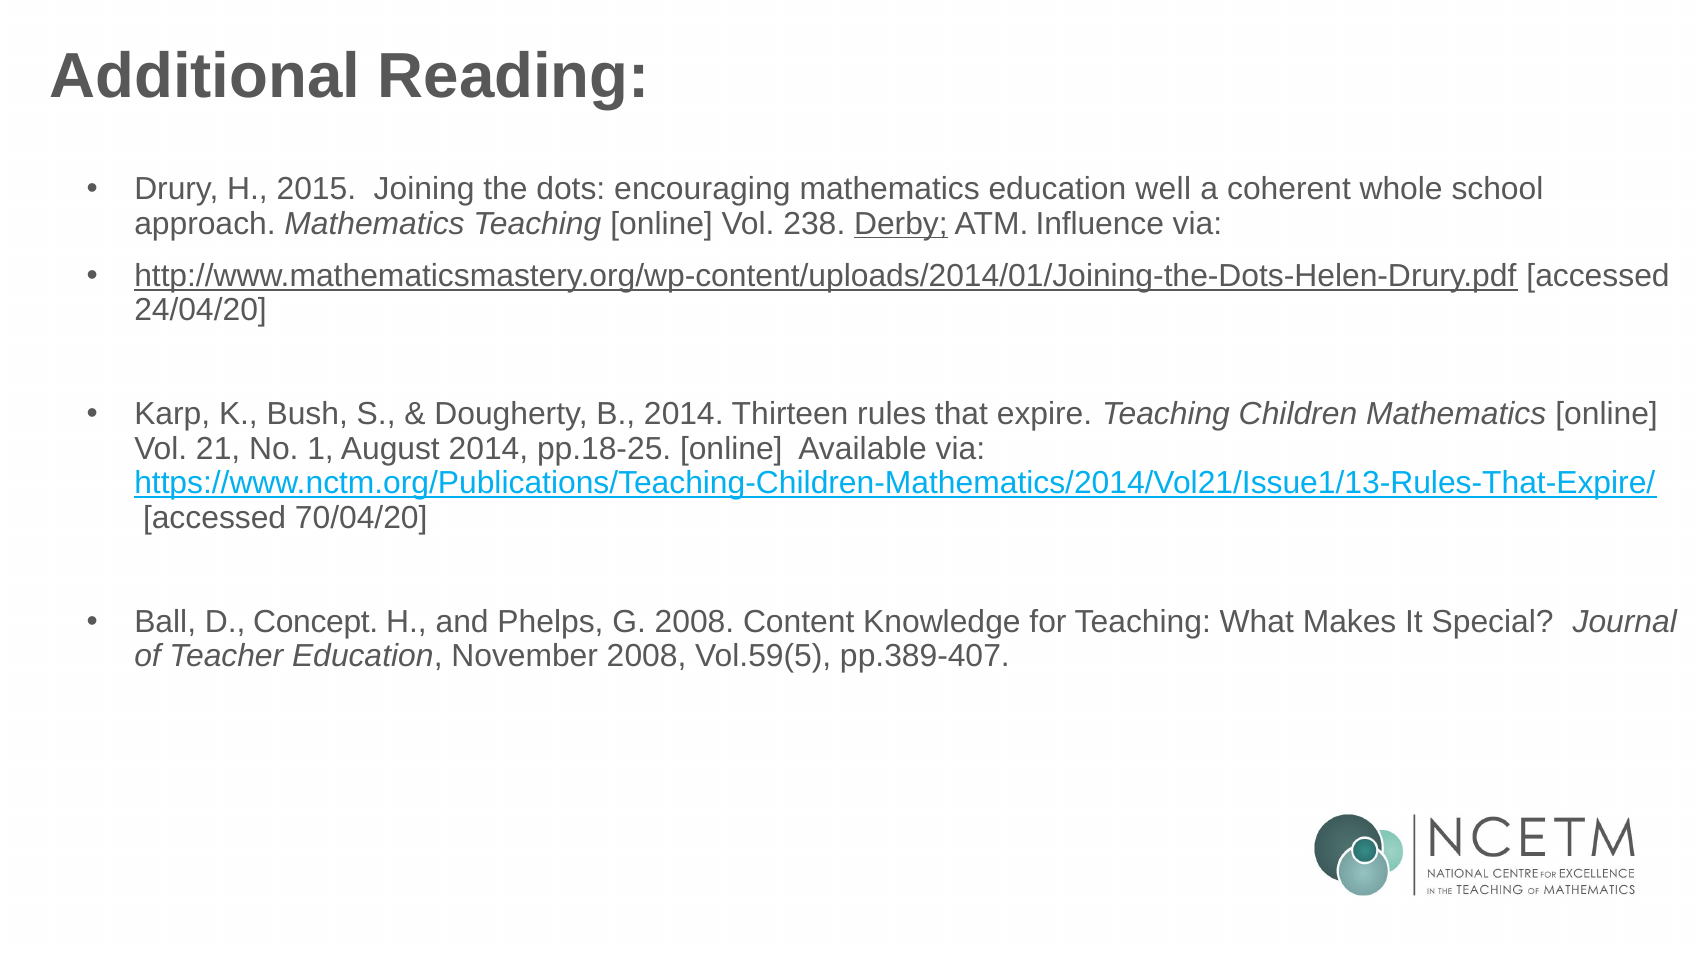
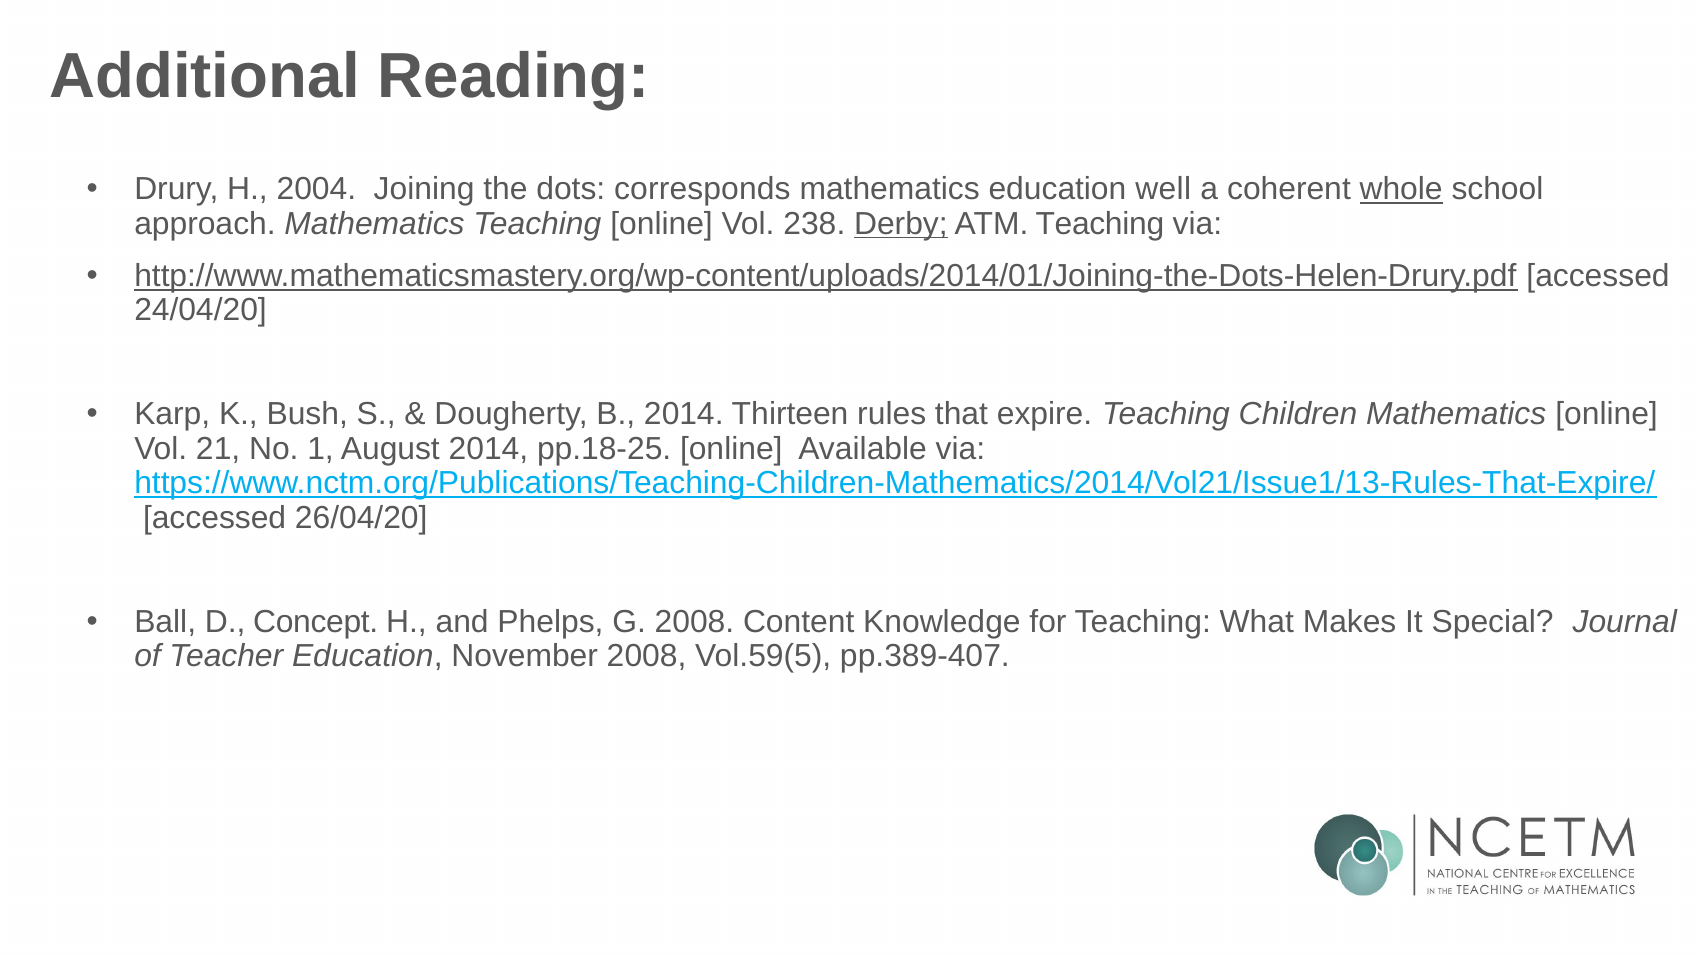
2015: 2015 -> 2004 (316, 189)
encouraging: encouraging -> corresponds (702, 189)
whole underline: none -> present (1401, 189)
ATM Influence: Influence -> Teaching (1100, 224)
70/04/20: 70/04/20 -> 26/04/20 (361, 517)
